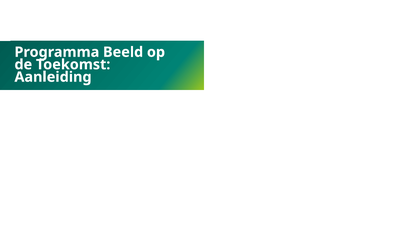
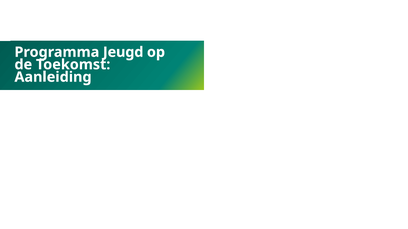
Beeld: Beeld -> Jeugd (123, 52)
